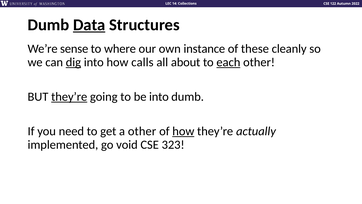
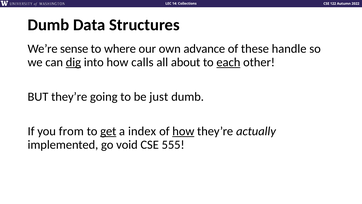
Data underline: present -> none (89, 25)
instance: instance -> advance (204, 49)
cleanly: cleanly -> handle (289, 49)
they’re underline: present -> none (69, 97)
be into: into -> just (159, 97)
need: need -> from (71, 131)
get underline: none -> present (108, 131)
a other: other -> index (142, 131)
323: 323 -> 555 (173, 144)
